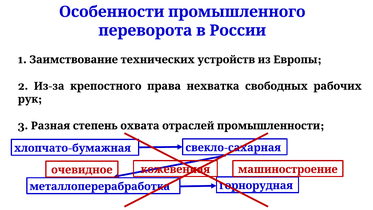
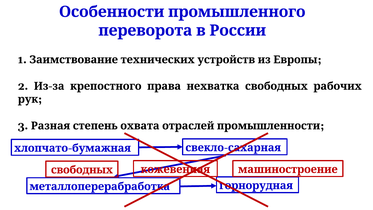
очевидное: очевидное -> свободных (82, 170)
